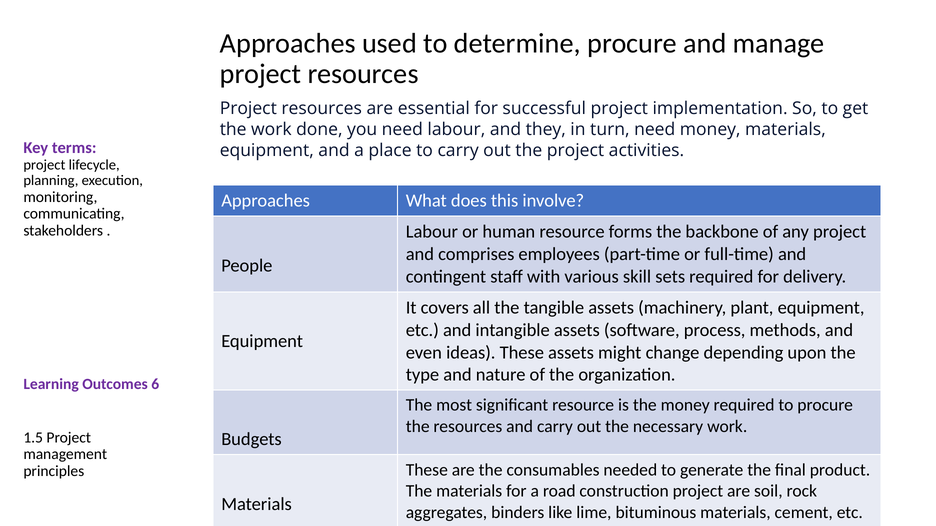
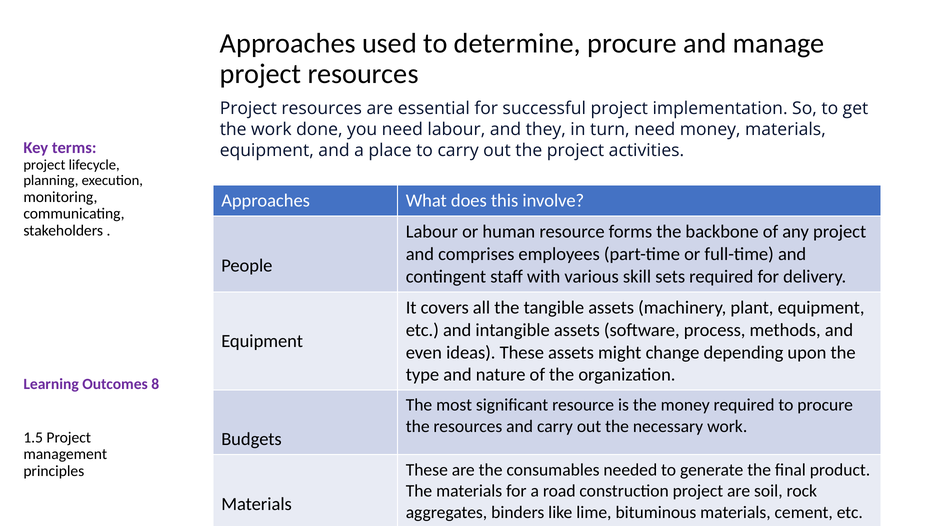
6: 6 -> 8 (155, 385)
